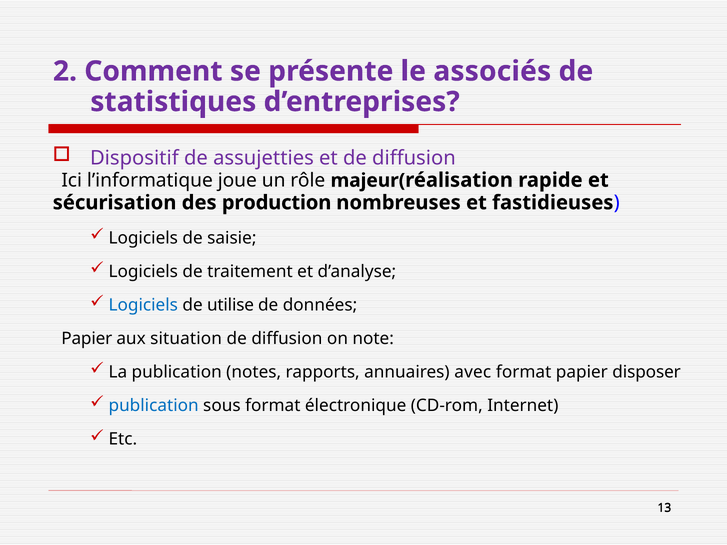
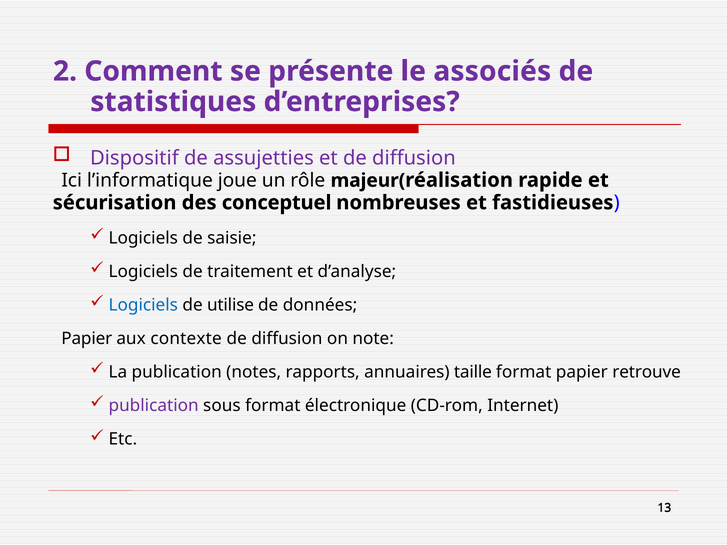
production: production -> conceptuel (277, 203)
situation: situation -> contexte (186, 339)
avec: avec -> taille (473, 372)
disposer: disposer -> retrouve (647, 372)
publication colour: blue -> purple (154, 406)
